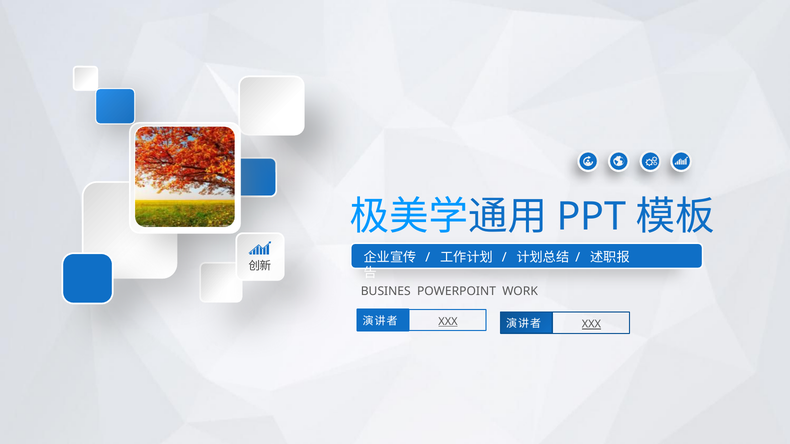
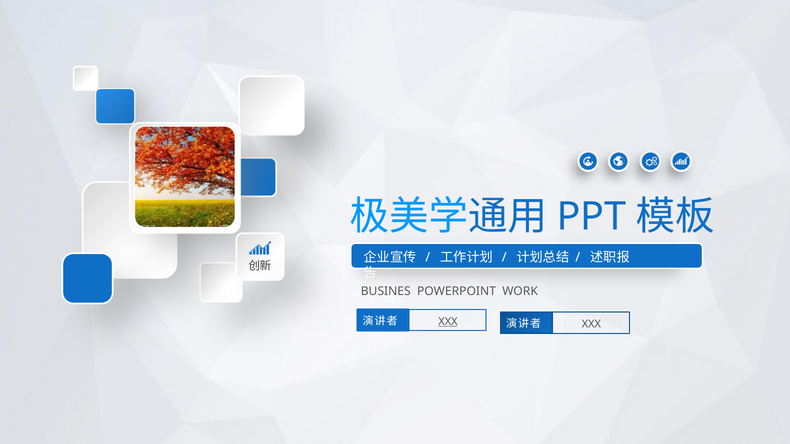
XXX underline: present -> none (591, 325)
